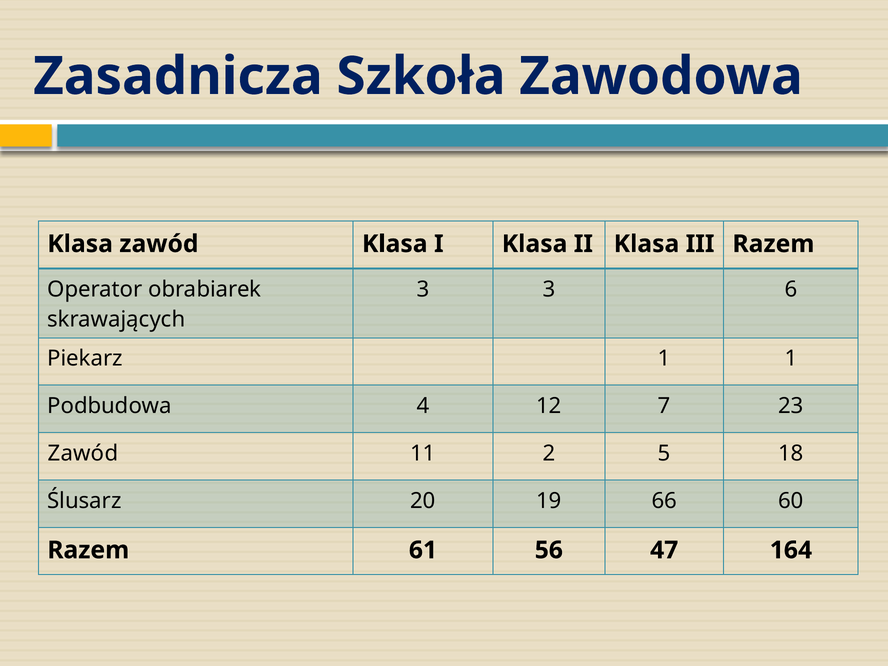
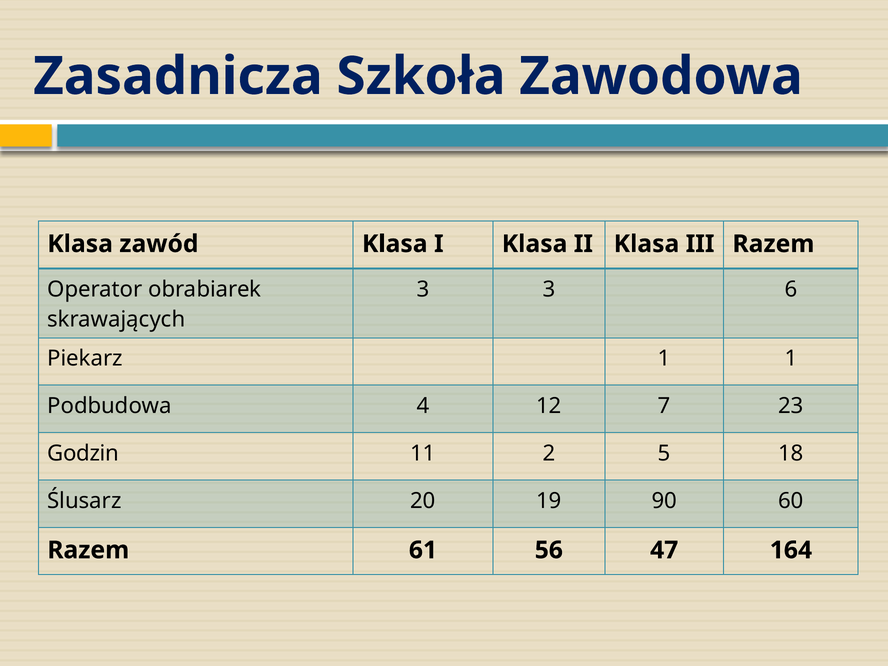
Zawód: Zawód -> Godzin (83, 453)
66: 66 -> 90 (664, 501)
